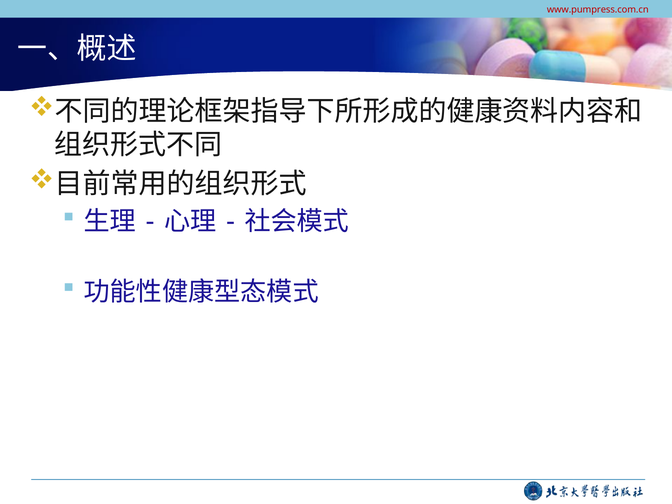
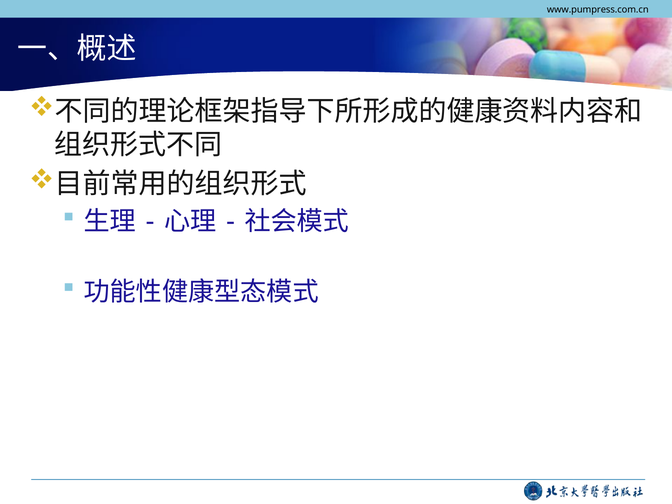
www.pumpress.com.cn colour: red -> black (598, 10)
